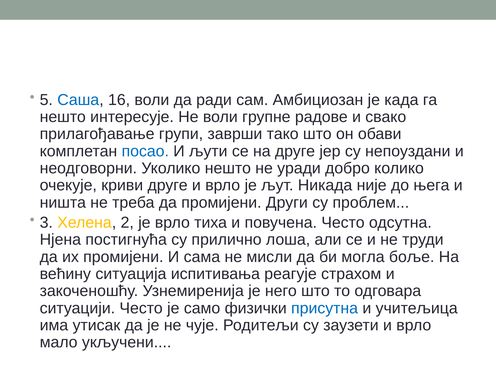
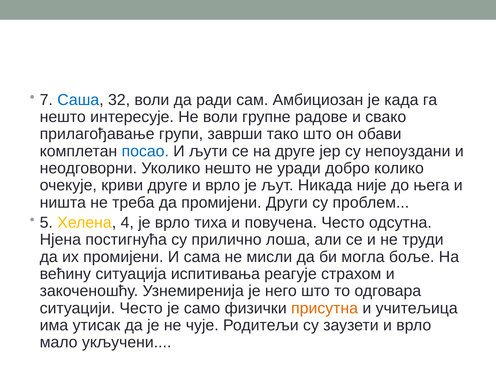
5: 5 -> 7 (46, 100)
16: 16 -> 32 (119, 100)
3: 3 -> 5 (46, 223)
2: 2 -> 4 (127, 223)
присутна colour: blue -> orange (325, 308)
